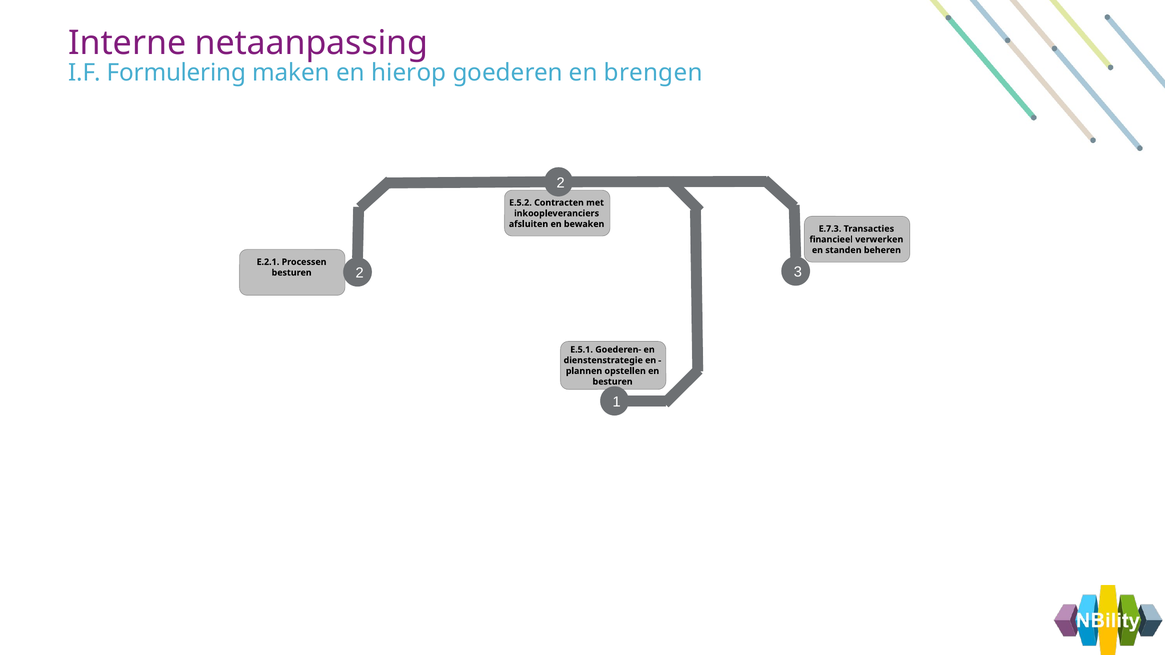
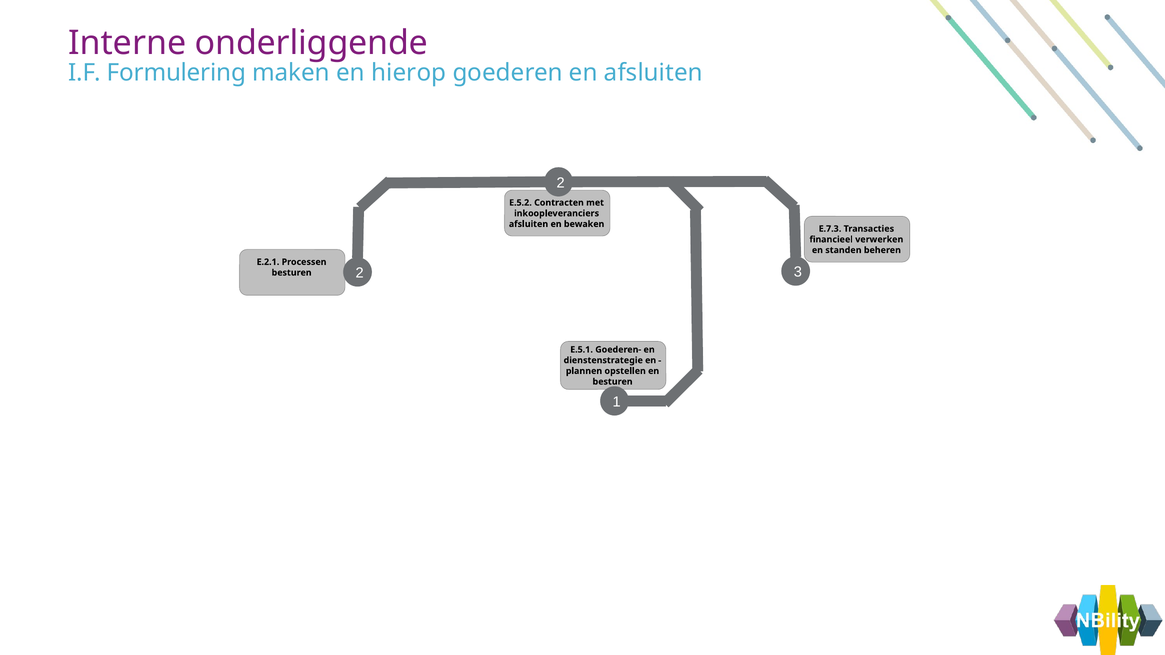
netaanpassing: netaanpassing -> onderliggende (312, 43)
en brengen: brengen -> afsluiten (653, 73)
